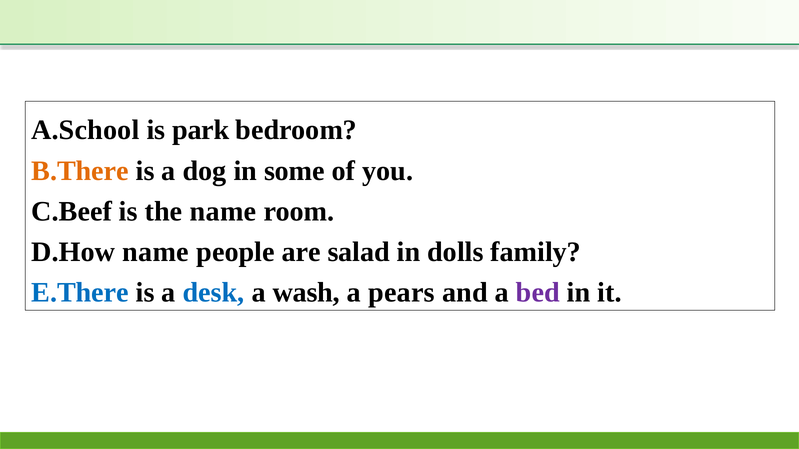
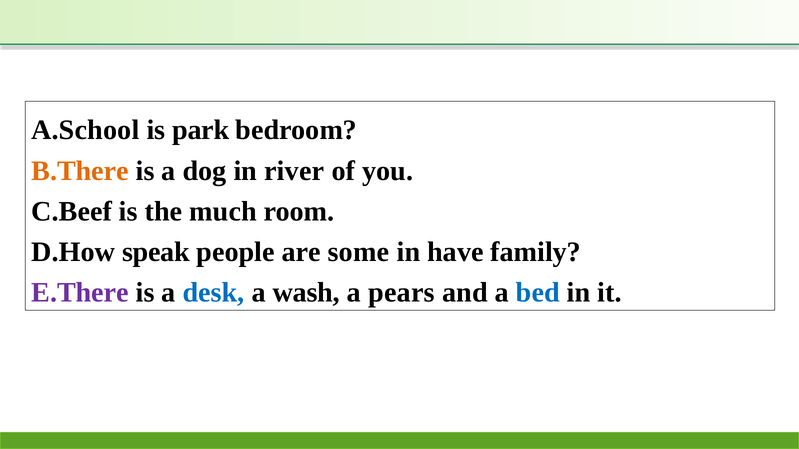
some: some -> river (294, 171)
the name: name -> much (223, 211)
D.How name: name -> speak (156, 252)
salad: salad -> some (358, 252)
dolls: dolls -> have (455, 252)
E.There colour: blue -> purple (80, 293)
bed colour: purple -> blue (538, 293)
